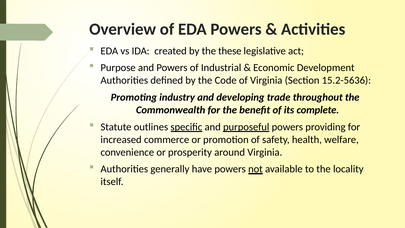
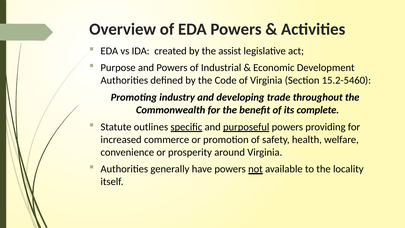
these: these -> assist (230, 51)
15.2-5636: 15.2-5636 -> 15.2-5460 (346, 80)
